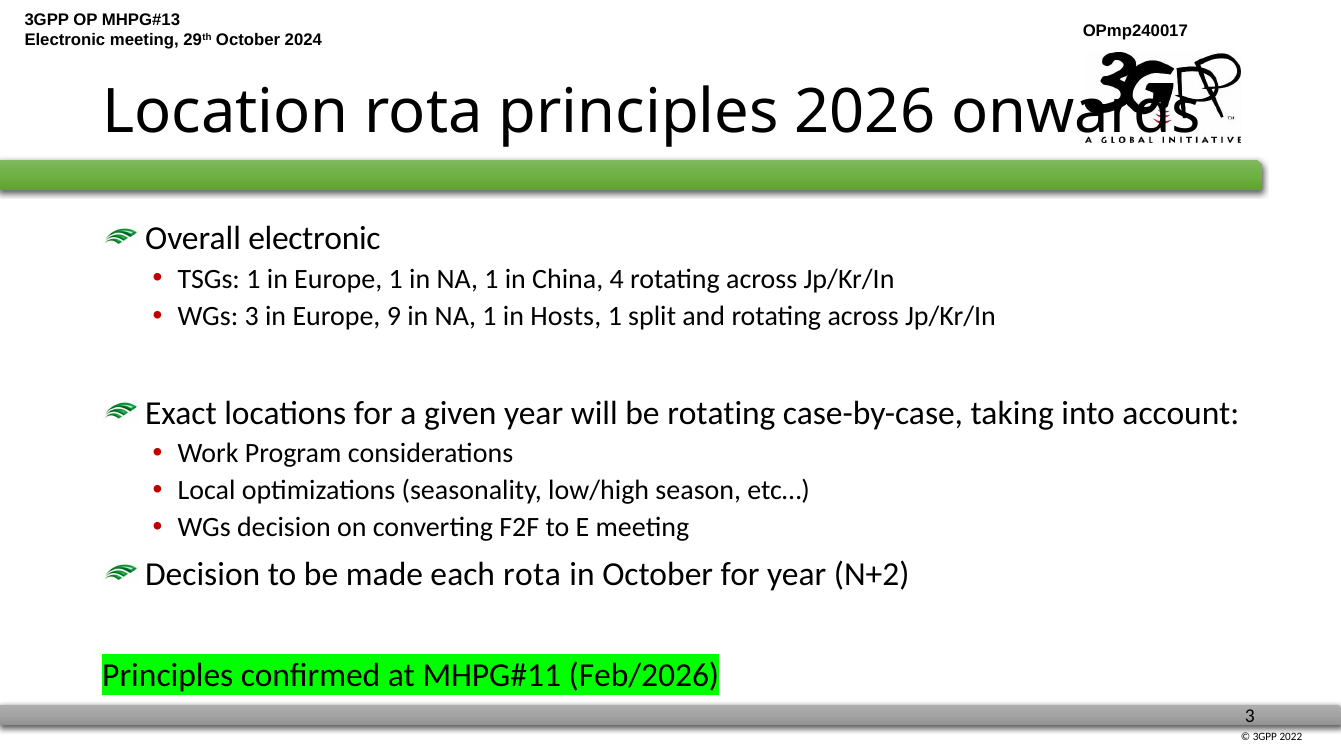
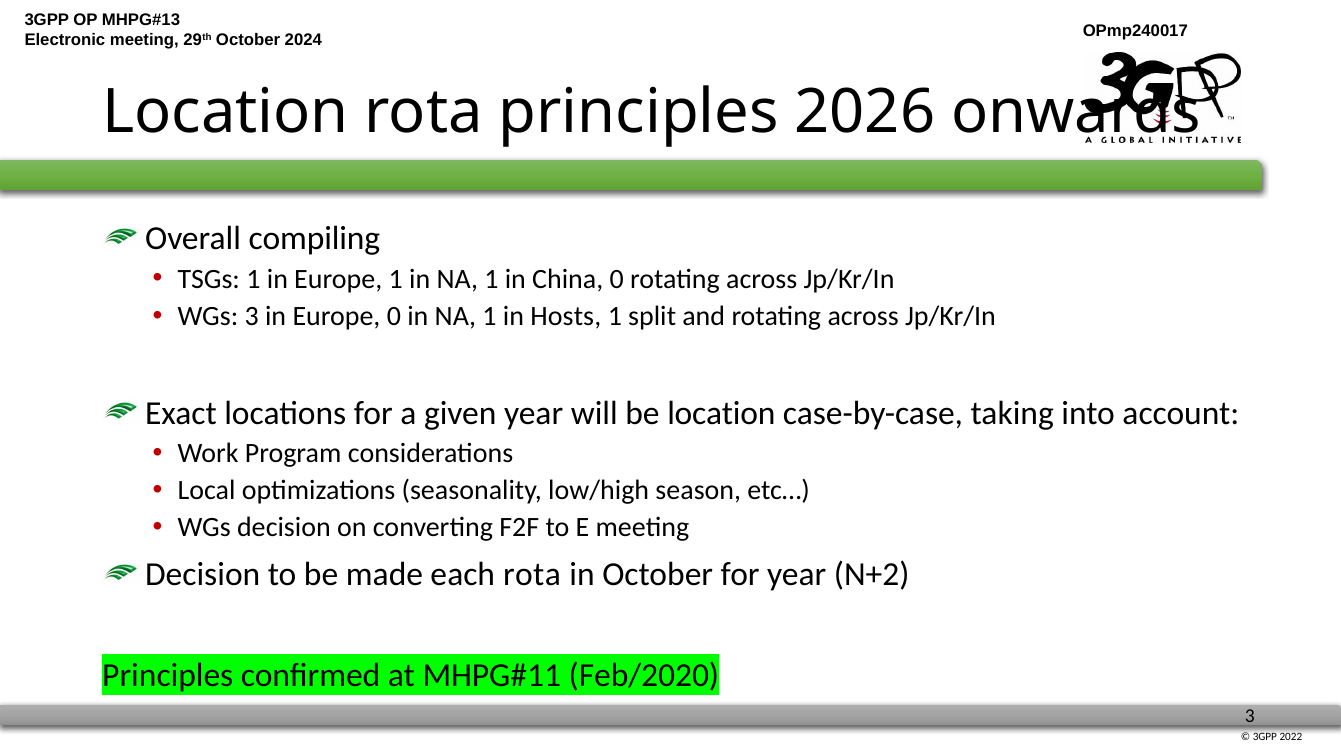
Overall electronic: electronic -> compiling (314, 239)
China 4: 4 -> 0 (617, 279)
Europe 9: 9 -> 0 (394, 316)
be rotating: rotating -> location (721, 413)
Feb/2026: Feb/2026 -> Feb/2020 (644, 675)
